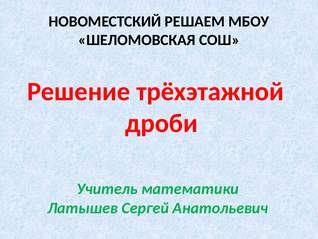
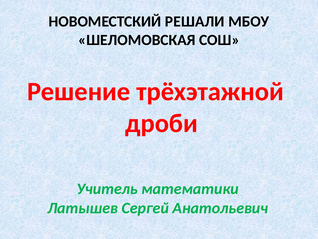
РЕШАЕМ: РЕШАЕМ -> РЕШАЛИ (195, 21)
